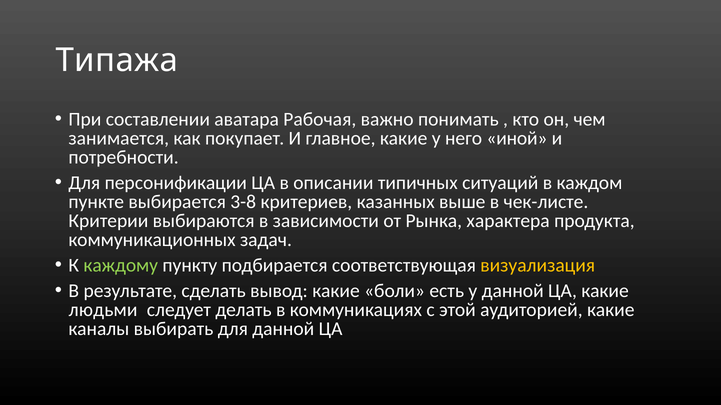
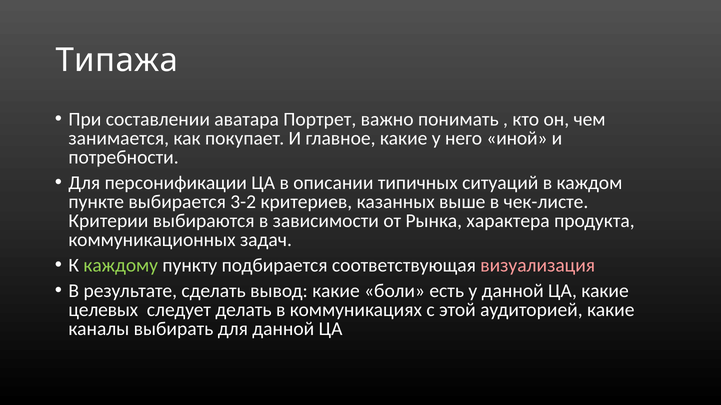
Рабочая: Рабочая -> Портрет (320, 119)
3-8: 3-8 -> 3-2 (243, 202)
визуализация colour: yellow -> pink (538, 266)
людьми: людьми -> целевых (103, 310)
